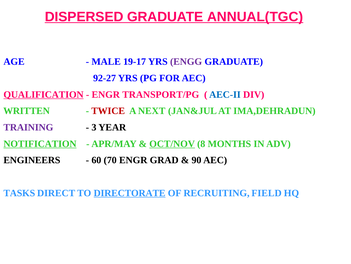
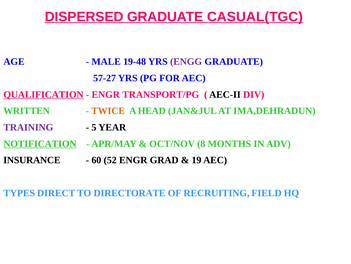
ANNUAL(TGC: ANNUAL(TGC -> CASUAL(TGC (255, 17)
19-17: 19-17 -> 19-48 (135, 62)
92-27: 92-27 -> 57-27 (105, 78)
AEC-II colour: blue -> black (225, 94)
TWICE colour: red -> orange (108, 111)
NEXT: NEXT -> HEAD (152, 111)
3: 3 -> 5 (94, 127)
OCT/NOV underline: present -> none (172, 143)
ENGINEERS: ENGINEERS -> INSURANCE (32, 160)
70: 70 -> 52 (110, 160)
90: 90 -> 19 (196, 160)
TASKS: TASKS -> TYPES (19, 193)
DIRECTORATE underline: present -> none (130, 193)
